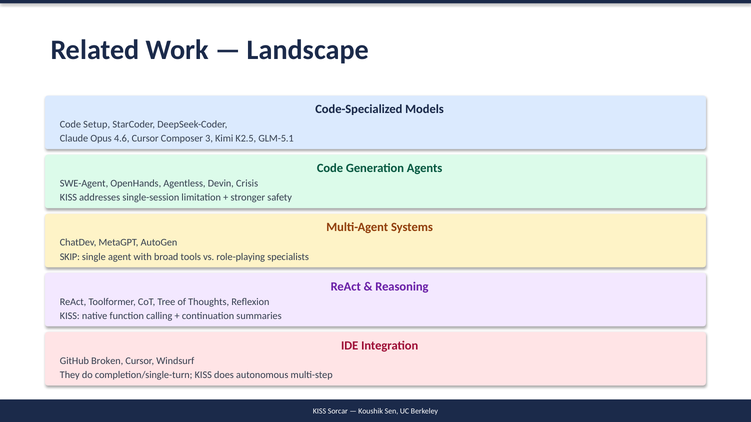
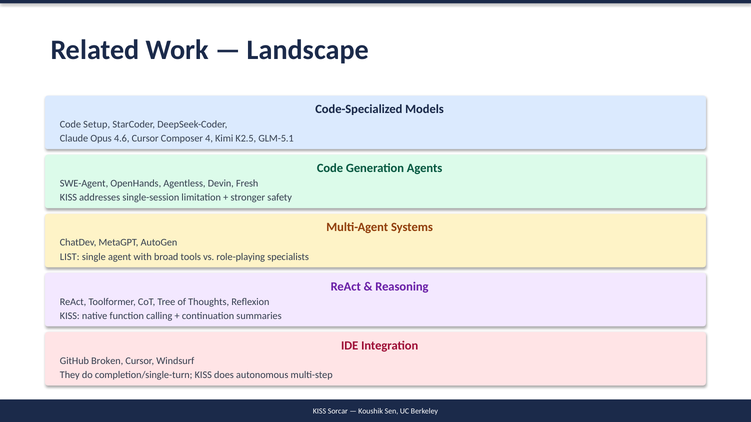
3: 3 -> 4 (209, 139)
Crisis: Crisis -> Fresh (247, 184)
SKIP: SKIP -> LIST (70, 257)
